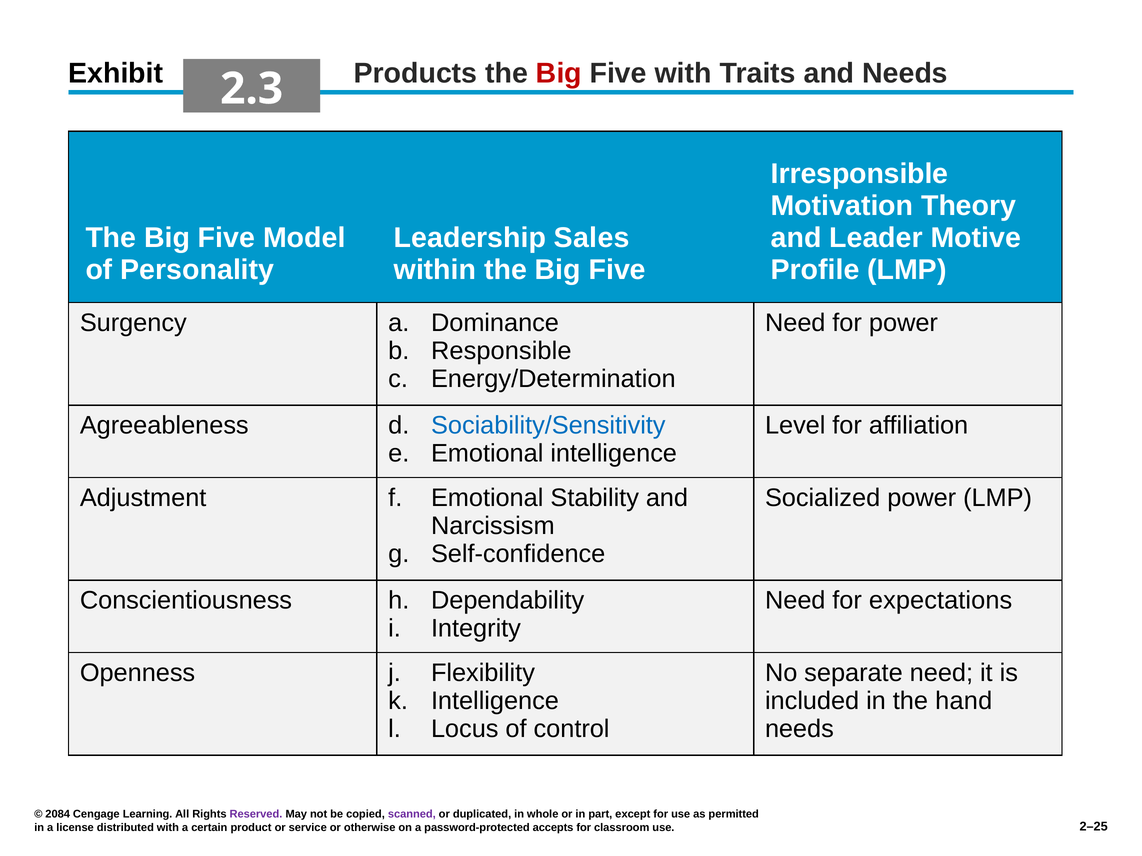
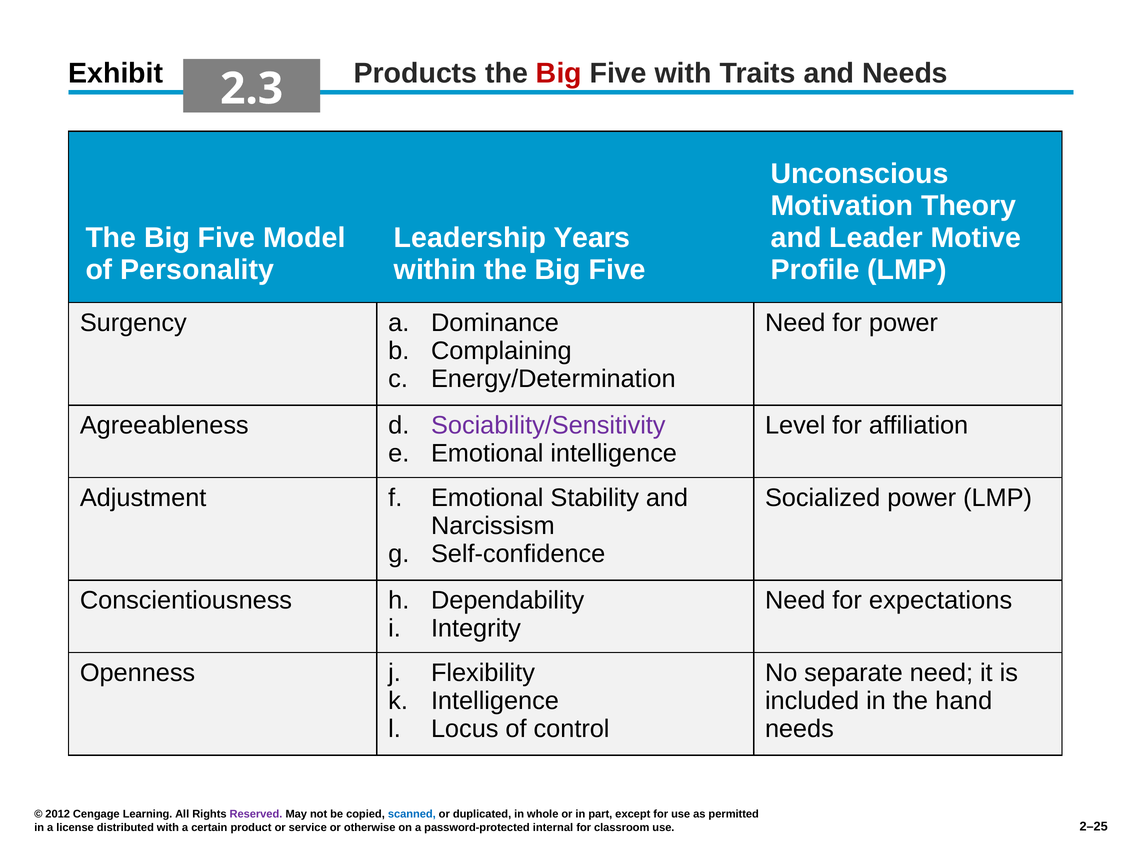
Irresponsible: Irresponsible -> Unconscious (860, 174)
Sales: Sales -> Years (592, 238)
Responsible: Responsible -> Complaining (501, 351)
Sociability/Sensitivity colour: blue -> purple (548, 426)
2084: 2084 -> 2012 (58, 815)
scanned colour: purple -> blue (412, 815)
accepts: accepts -> internal (553, 828)
